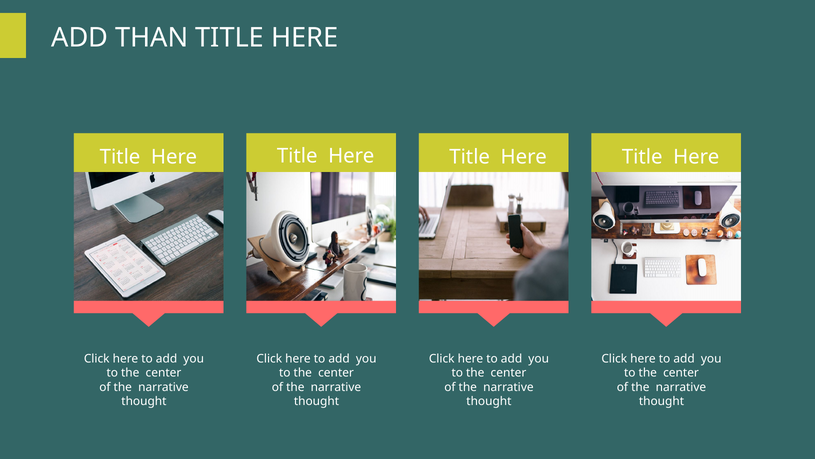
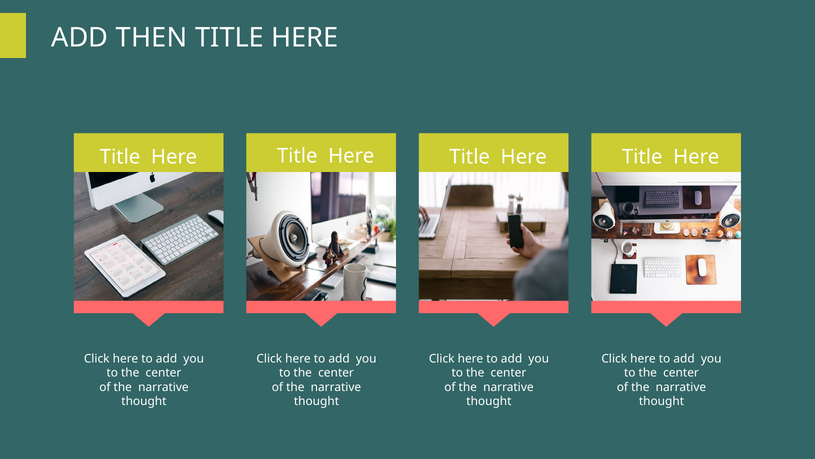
THAN: THAN -> THEN (152, 38)
